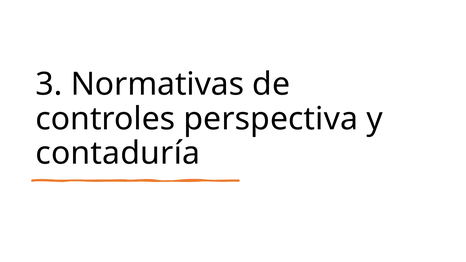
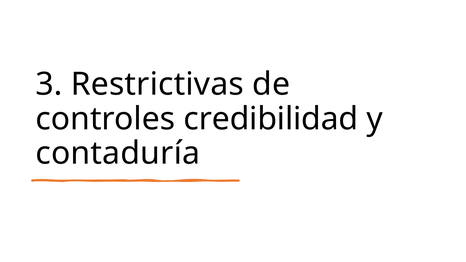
Normativas: Normativas -> Restrictivas (157, 84)
perspectiva: perspectiva -> credibilidad (271, 119)
